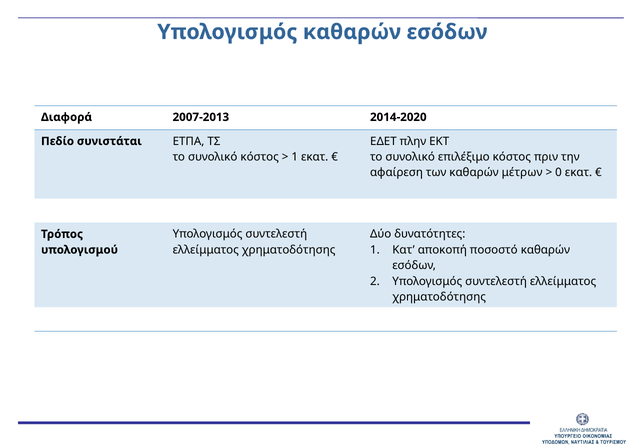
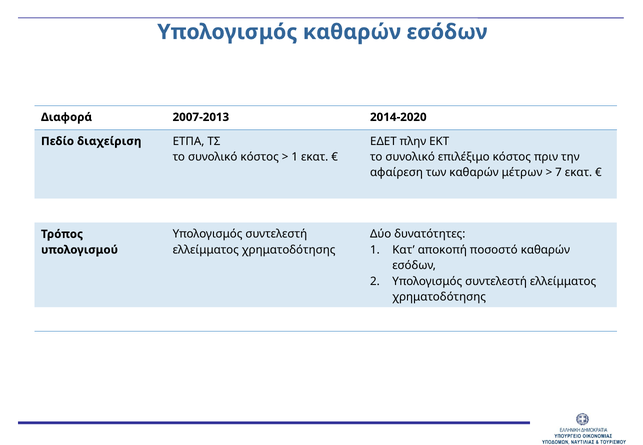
συνιστάται: συνιστάται -> διαχείριση (109, 141)
0: 0 -> 7 (559, 173)
